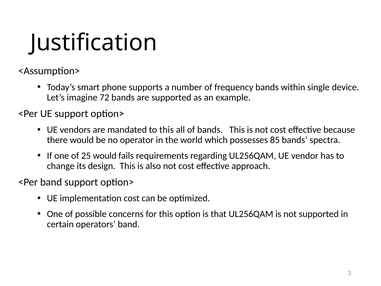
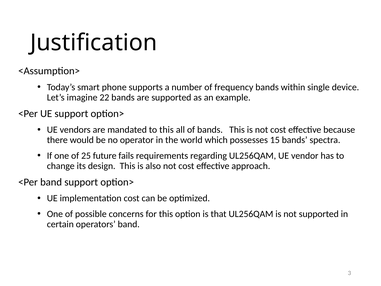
72: 72 -> 22 (104, 97)
85: 85 -> 15 (275, 140)
25 would: would -> future (105, 156)
